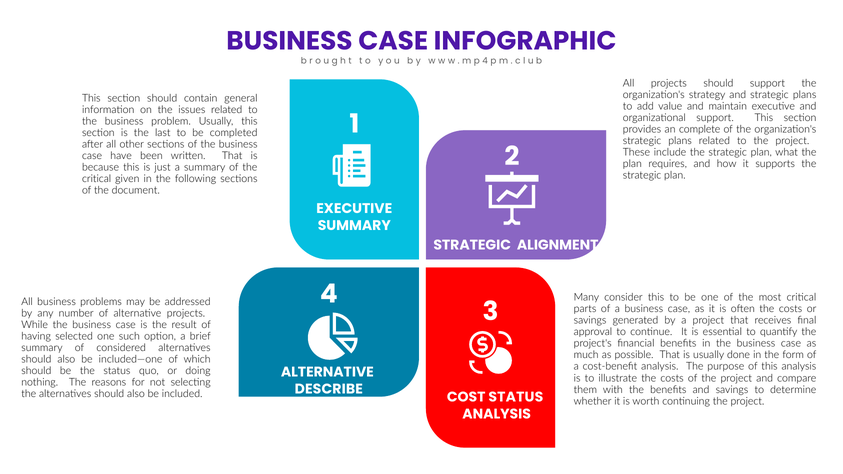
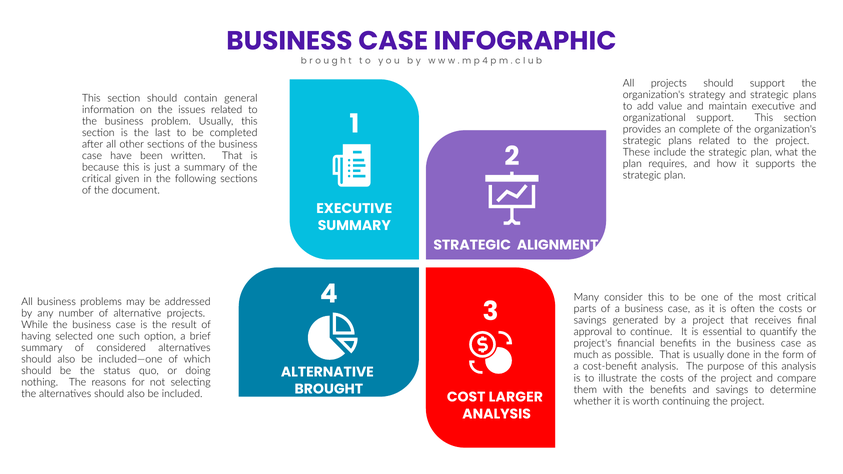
DESCRIBE: DESCRIBE -> BROUGHT (329, 389)
COST STATUS: STATUS -> LARGER (516, 397)
